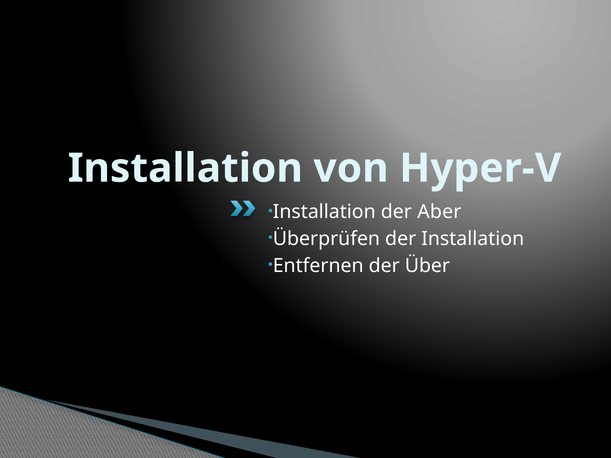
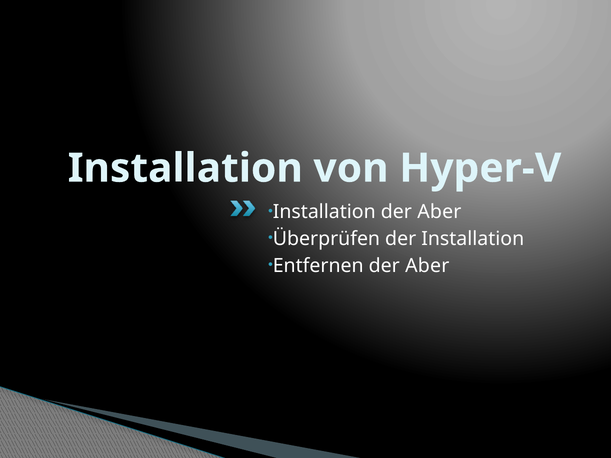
Entfernen der Über: Über -> Aber (427, 266)
